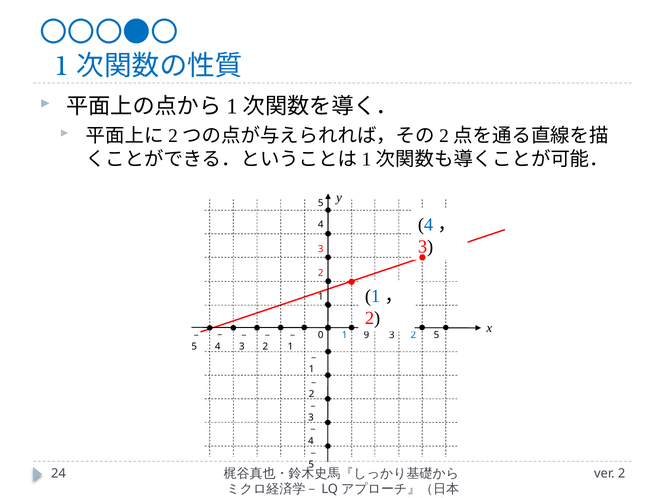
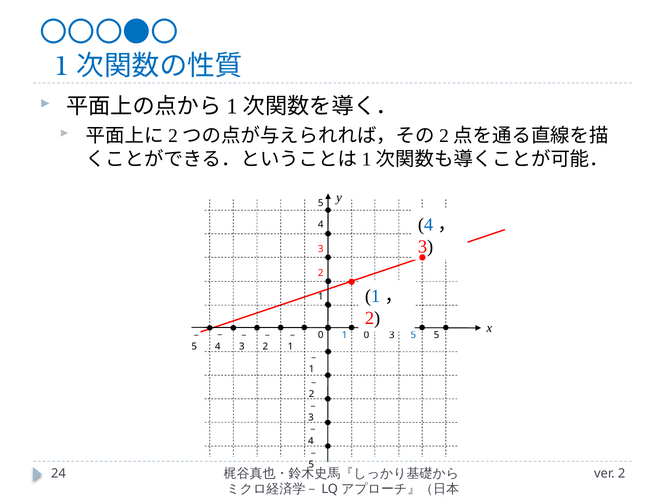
9: 9 -> 0 (366, 336)
2: 2 -> 5 (413, 336)
